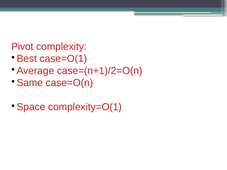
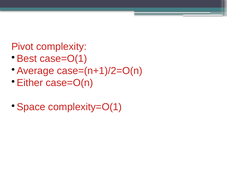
Same: Same -> Either (30, 83)
